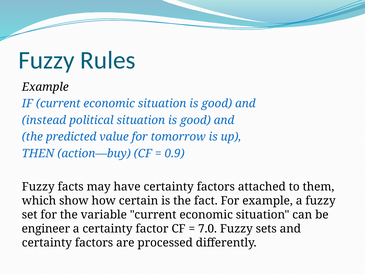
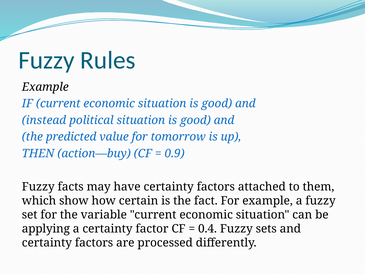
engineer: engineer -> applying (46, 228)
7.0: 7.0 -> 0.4 (208, 228)
